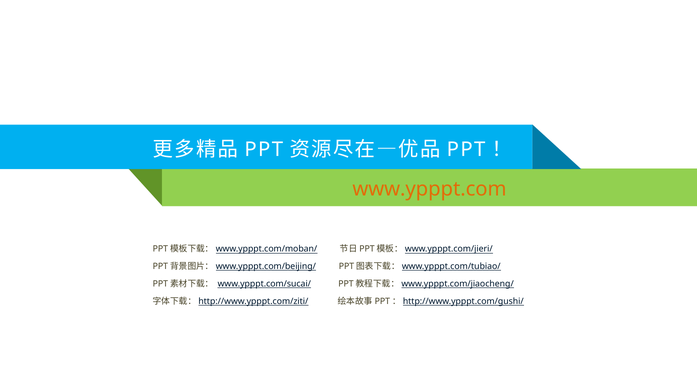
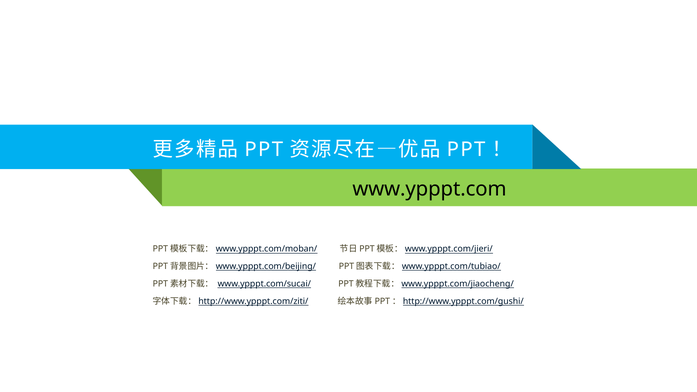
www.ypppt.com colour: orange -> black (429, 189)
